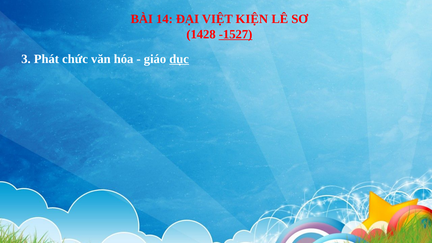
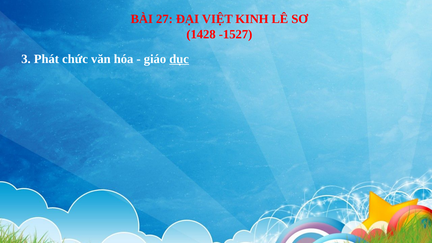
14: 14 -> 27 (164, 19)
KIỆN: KIỆN -> KINH (252, 19)
-1527 underline: present -> none (236, 34)
